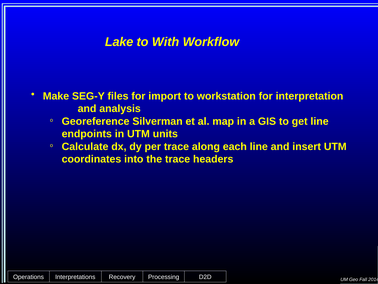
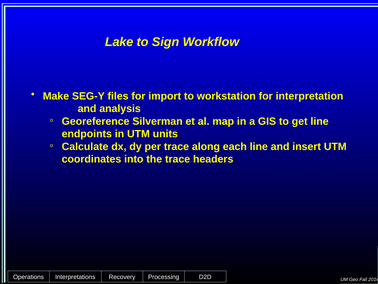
With: With -> Sign (166, 42)
